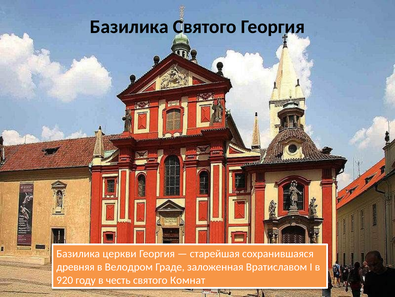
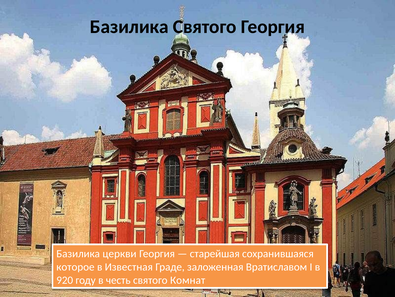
древняя: древняя -> которое (75, 266)
Велодром: Велодром -> Известная (129, 266)
